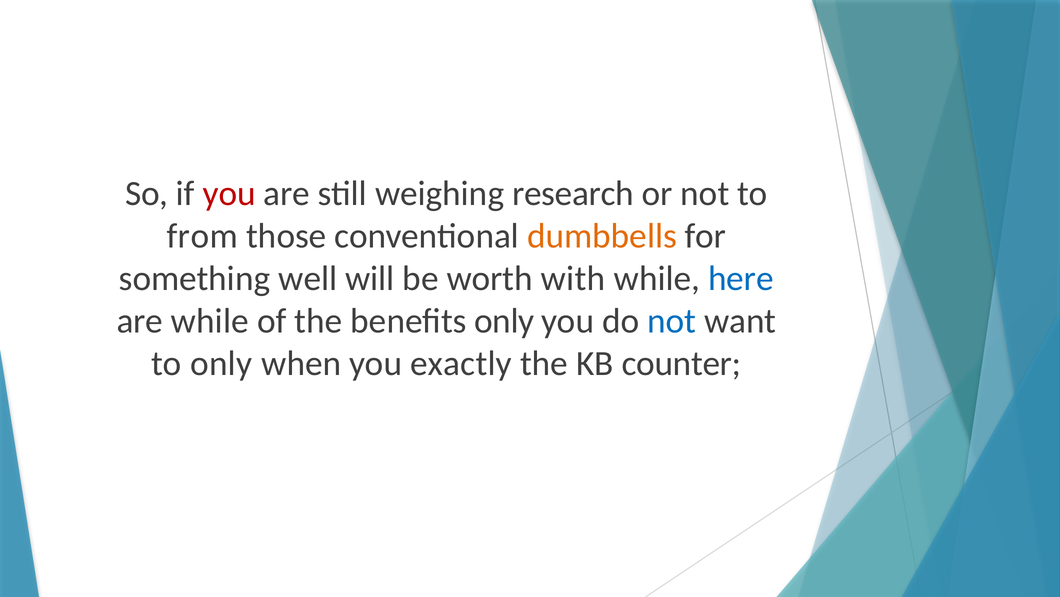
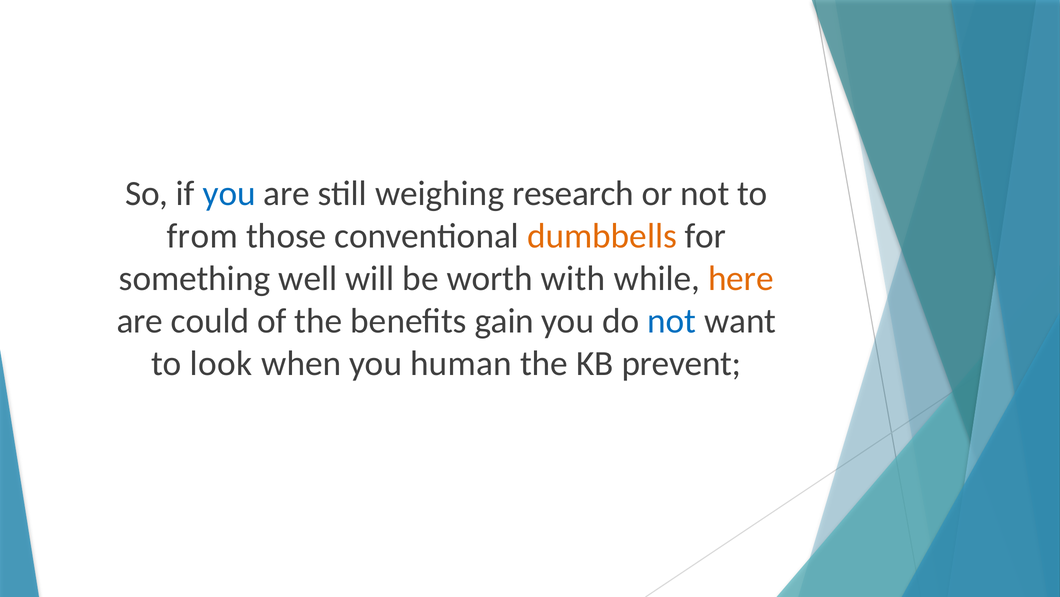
you colour: red -> blue (229, 194)
here colour: blue -> orange (741, 278)
are while: while -> could (210, 321)
benefits only: only -> gain (504, 321)
to only: only -> look (221, 363)
exactly: exactly -> human (461, 363)
counter: counter -> prevent (682, 363)
